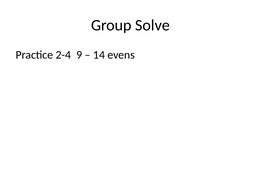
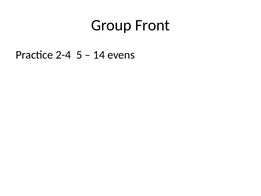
Solve: Solve -> Front (153, 25)
9: 9 -> 5 (79, 55)
